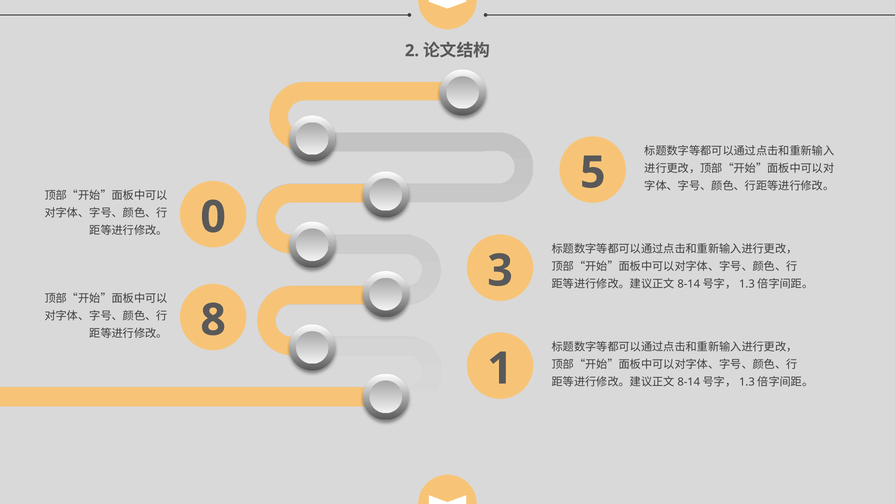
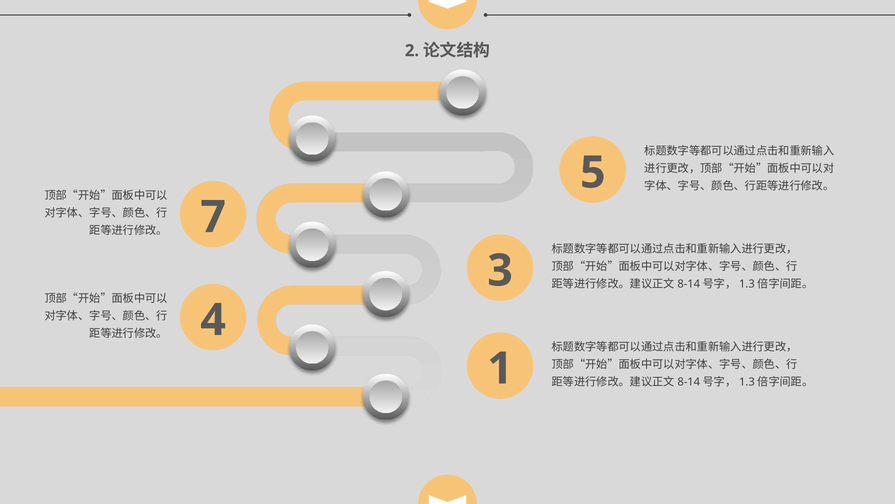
0: 0 -> 7 (213, 217)
8: 8 -> 4 (213, 320)
